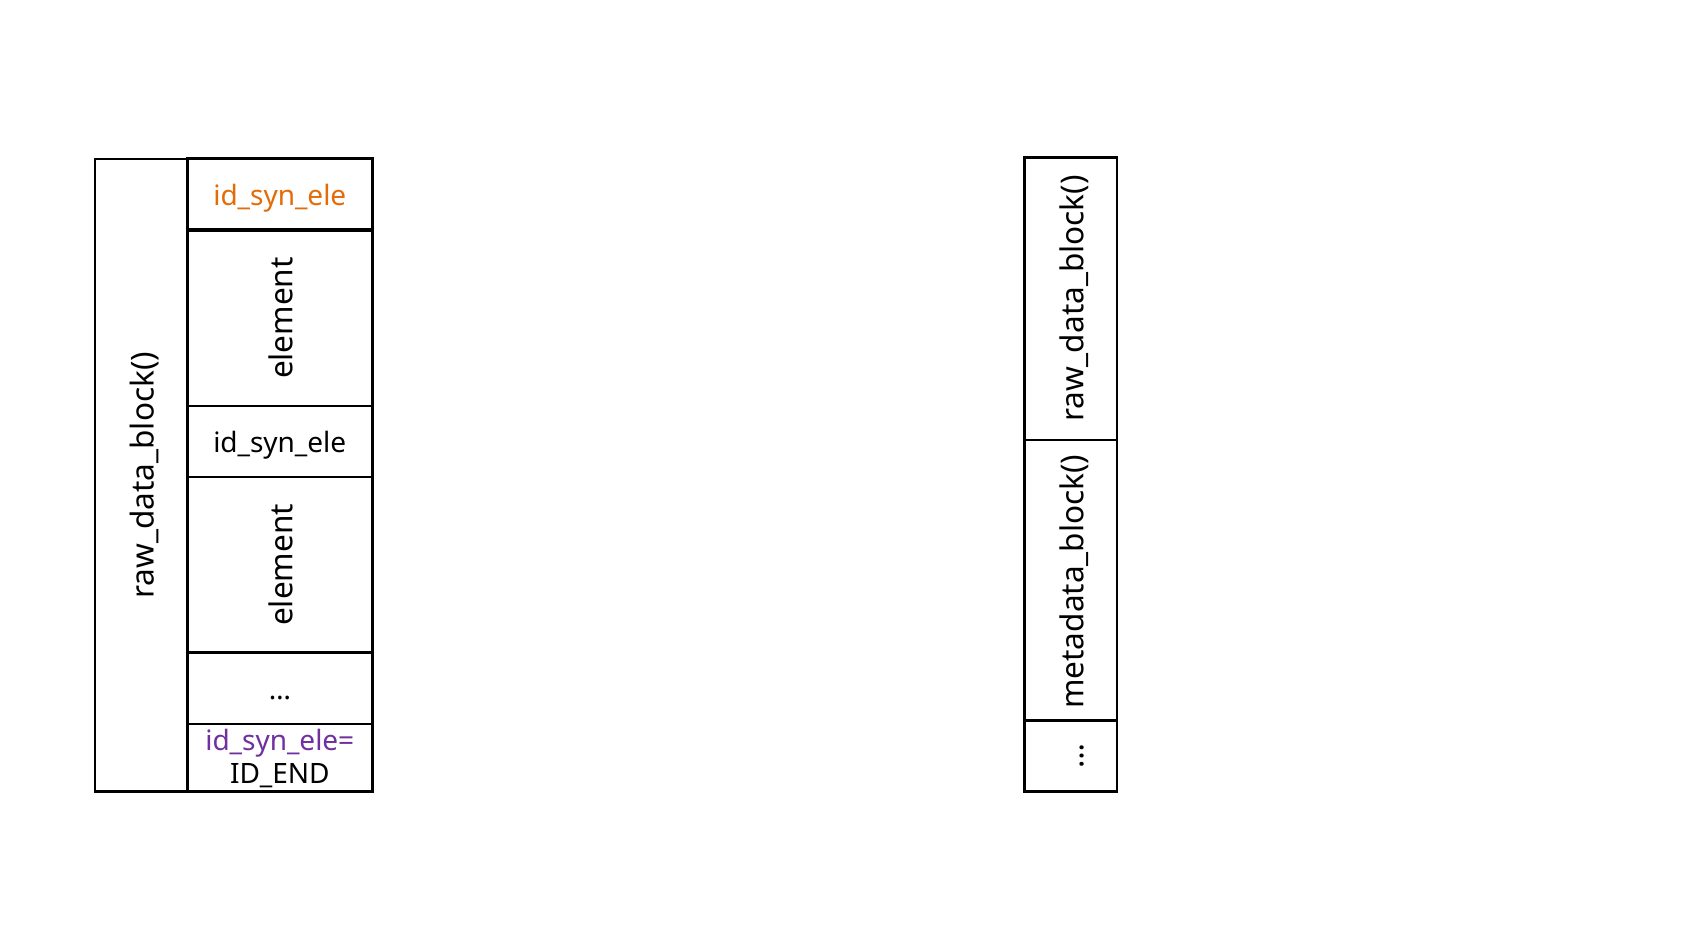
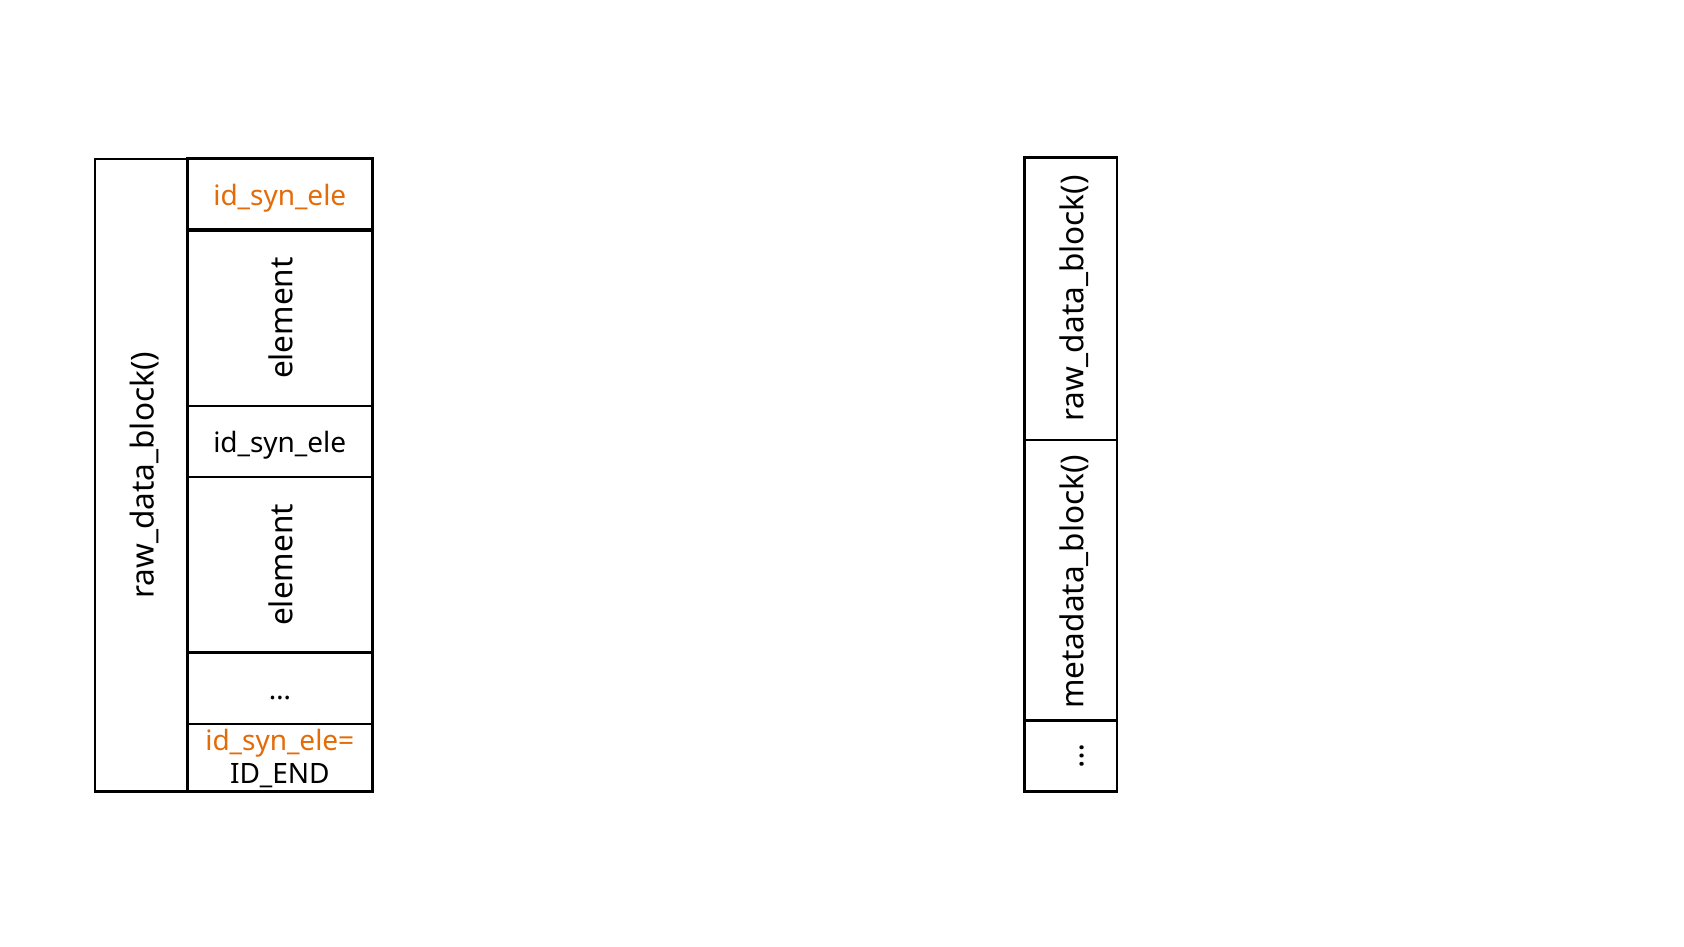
id_syn_ele= colour: purple -> orange (280, 741)
